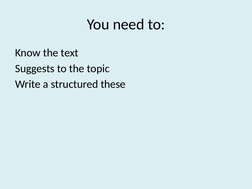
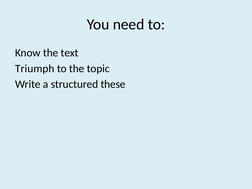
Suggests: Suggests -> Triumph (35, 69)
